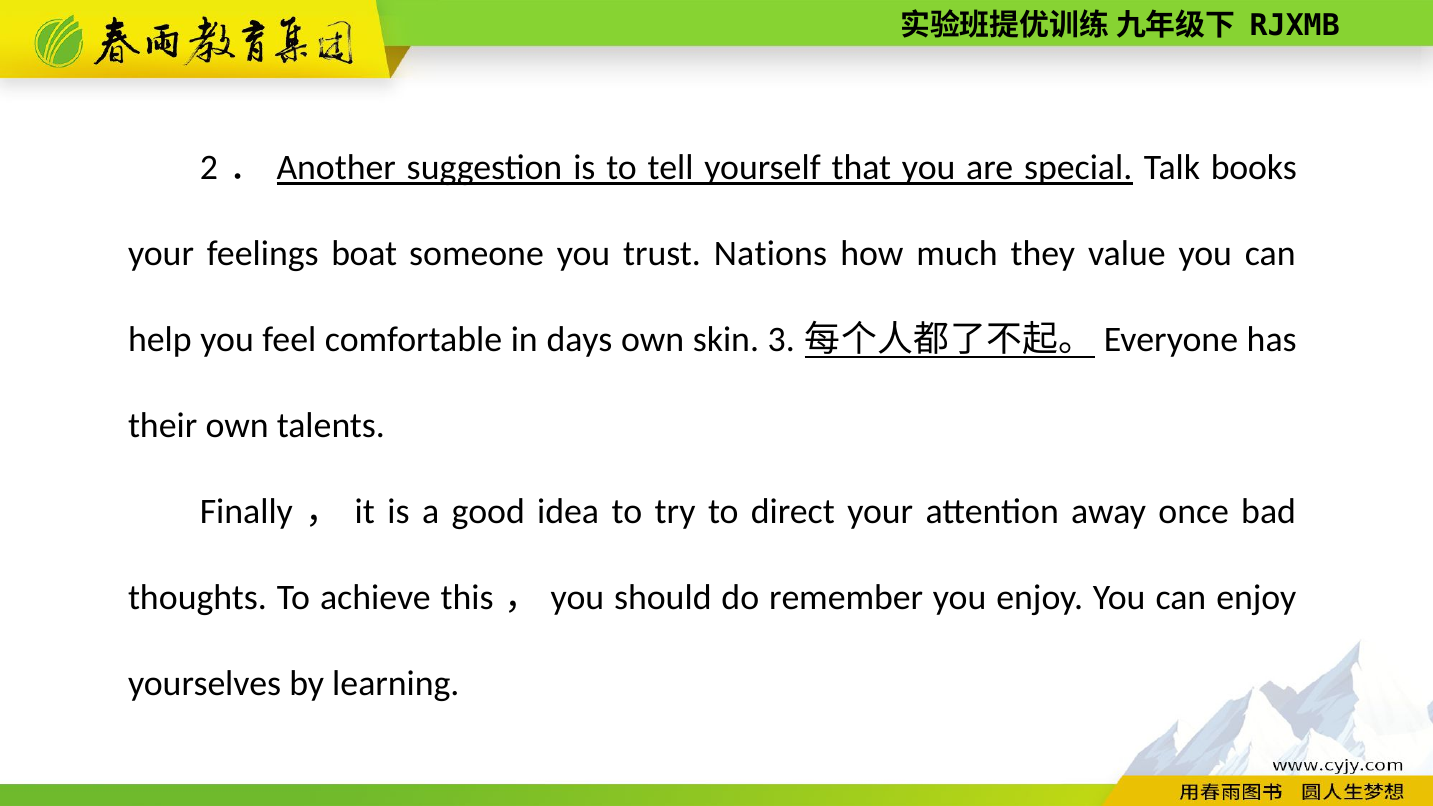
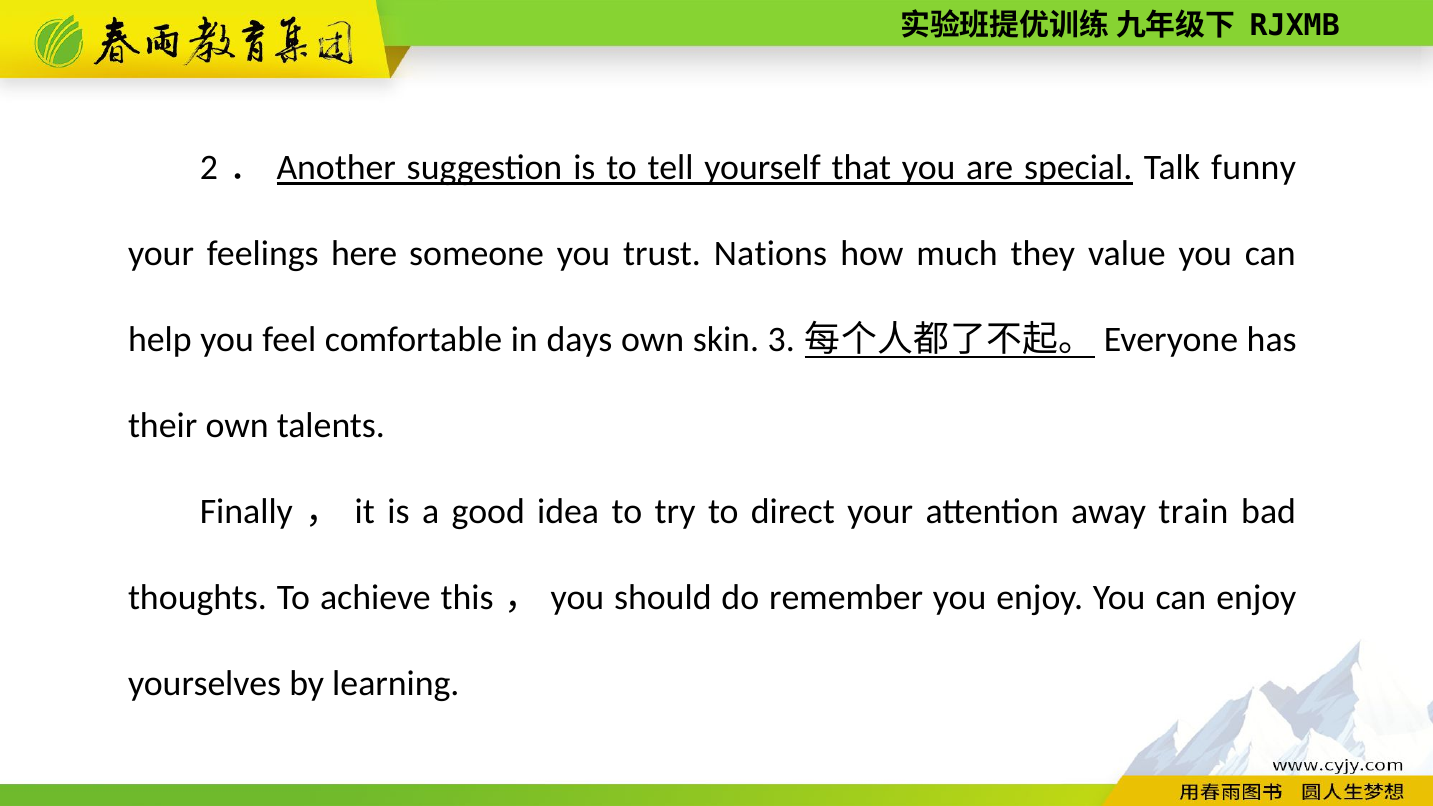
books: books -> funny (1254, 168)
boat: boat -> here (364, 254)
once: once -> train (1193, 512)
